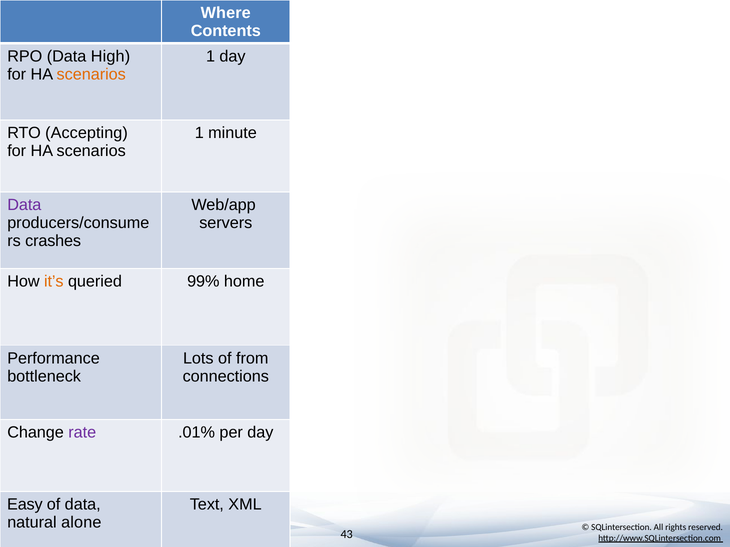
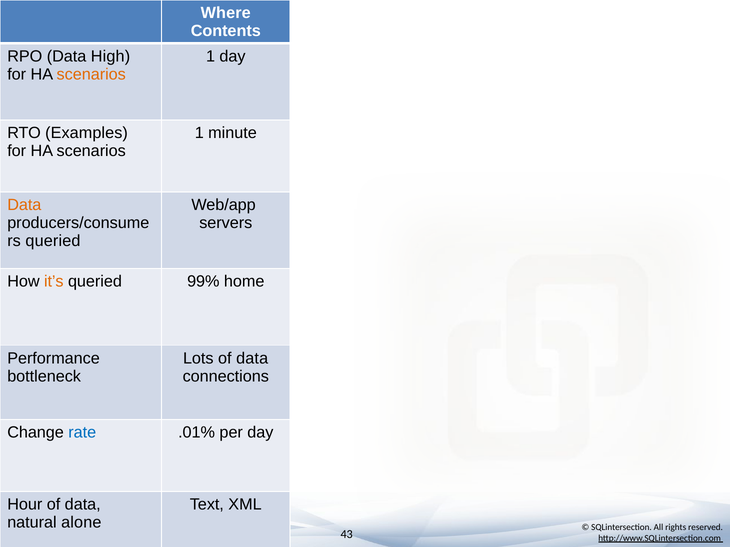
Accepting: Accepting -> Examples (87, 133)
Data colour: purple -> orange (24, 205)
crashes: crashes -> queried (53, 241)
Lots of from: from -> data (252, 359)
rate colour: purple -> blue (82, 433)
Easy: Easy -> Hour (25, 505)
